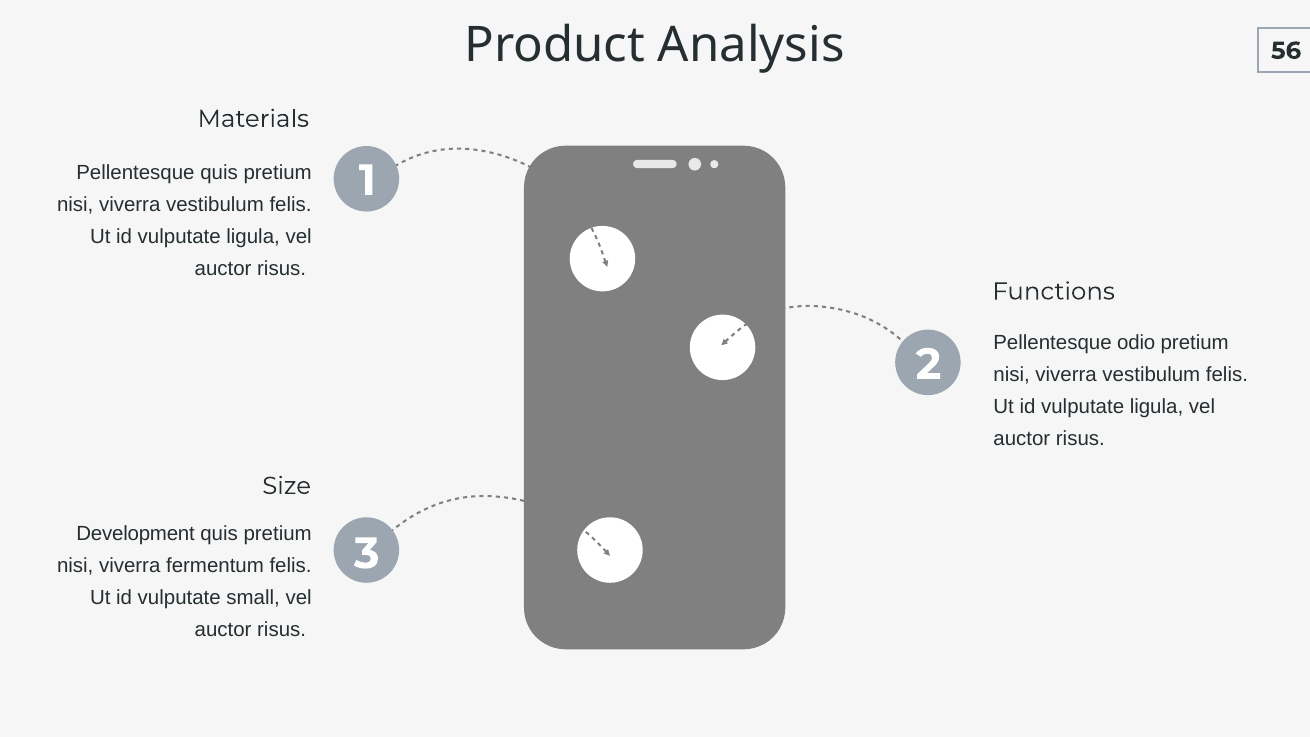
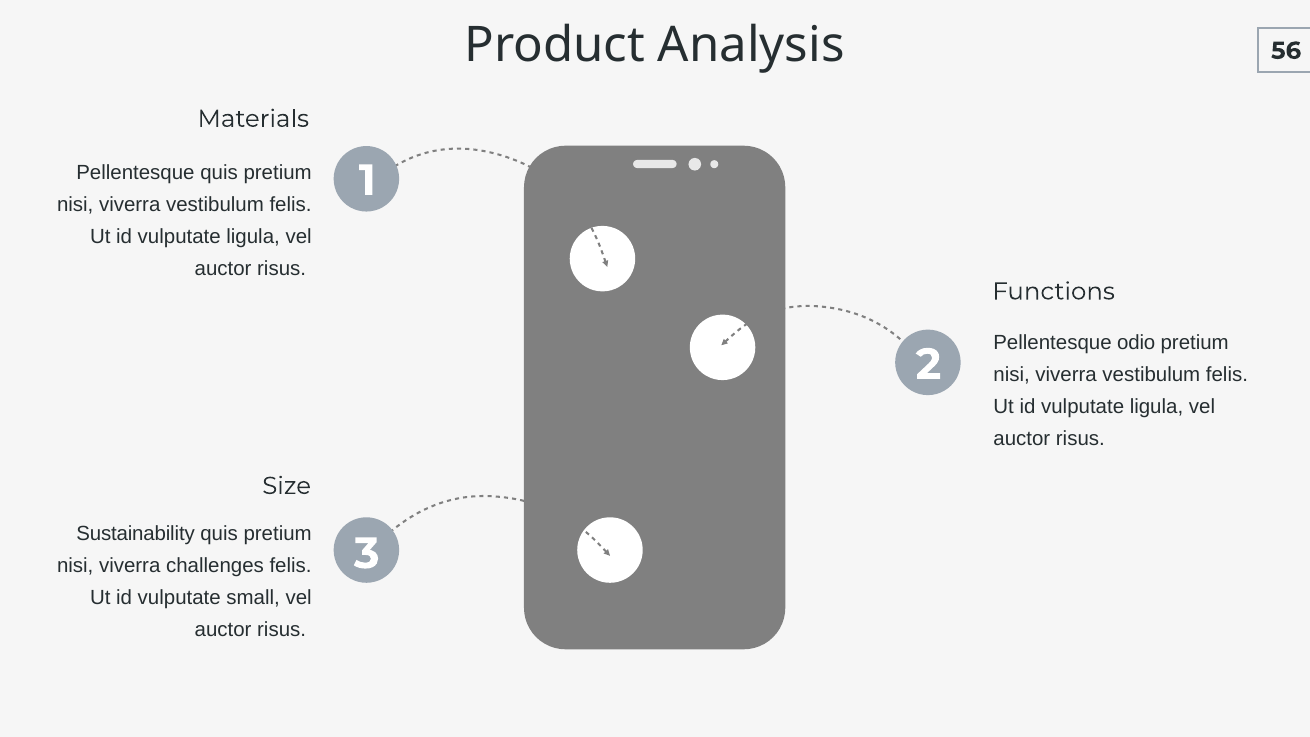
Development: Development -> Sustainability (136, 534)
fermentum: fermentum -> challenges (215, 566)
